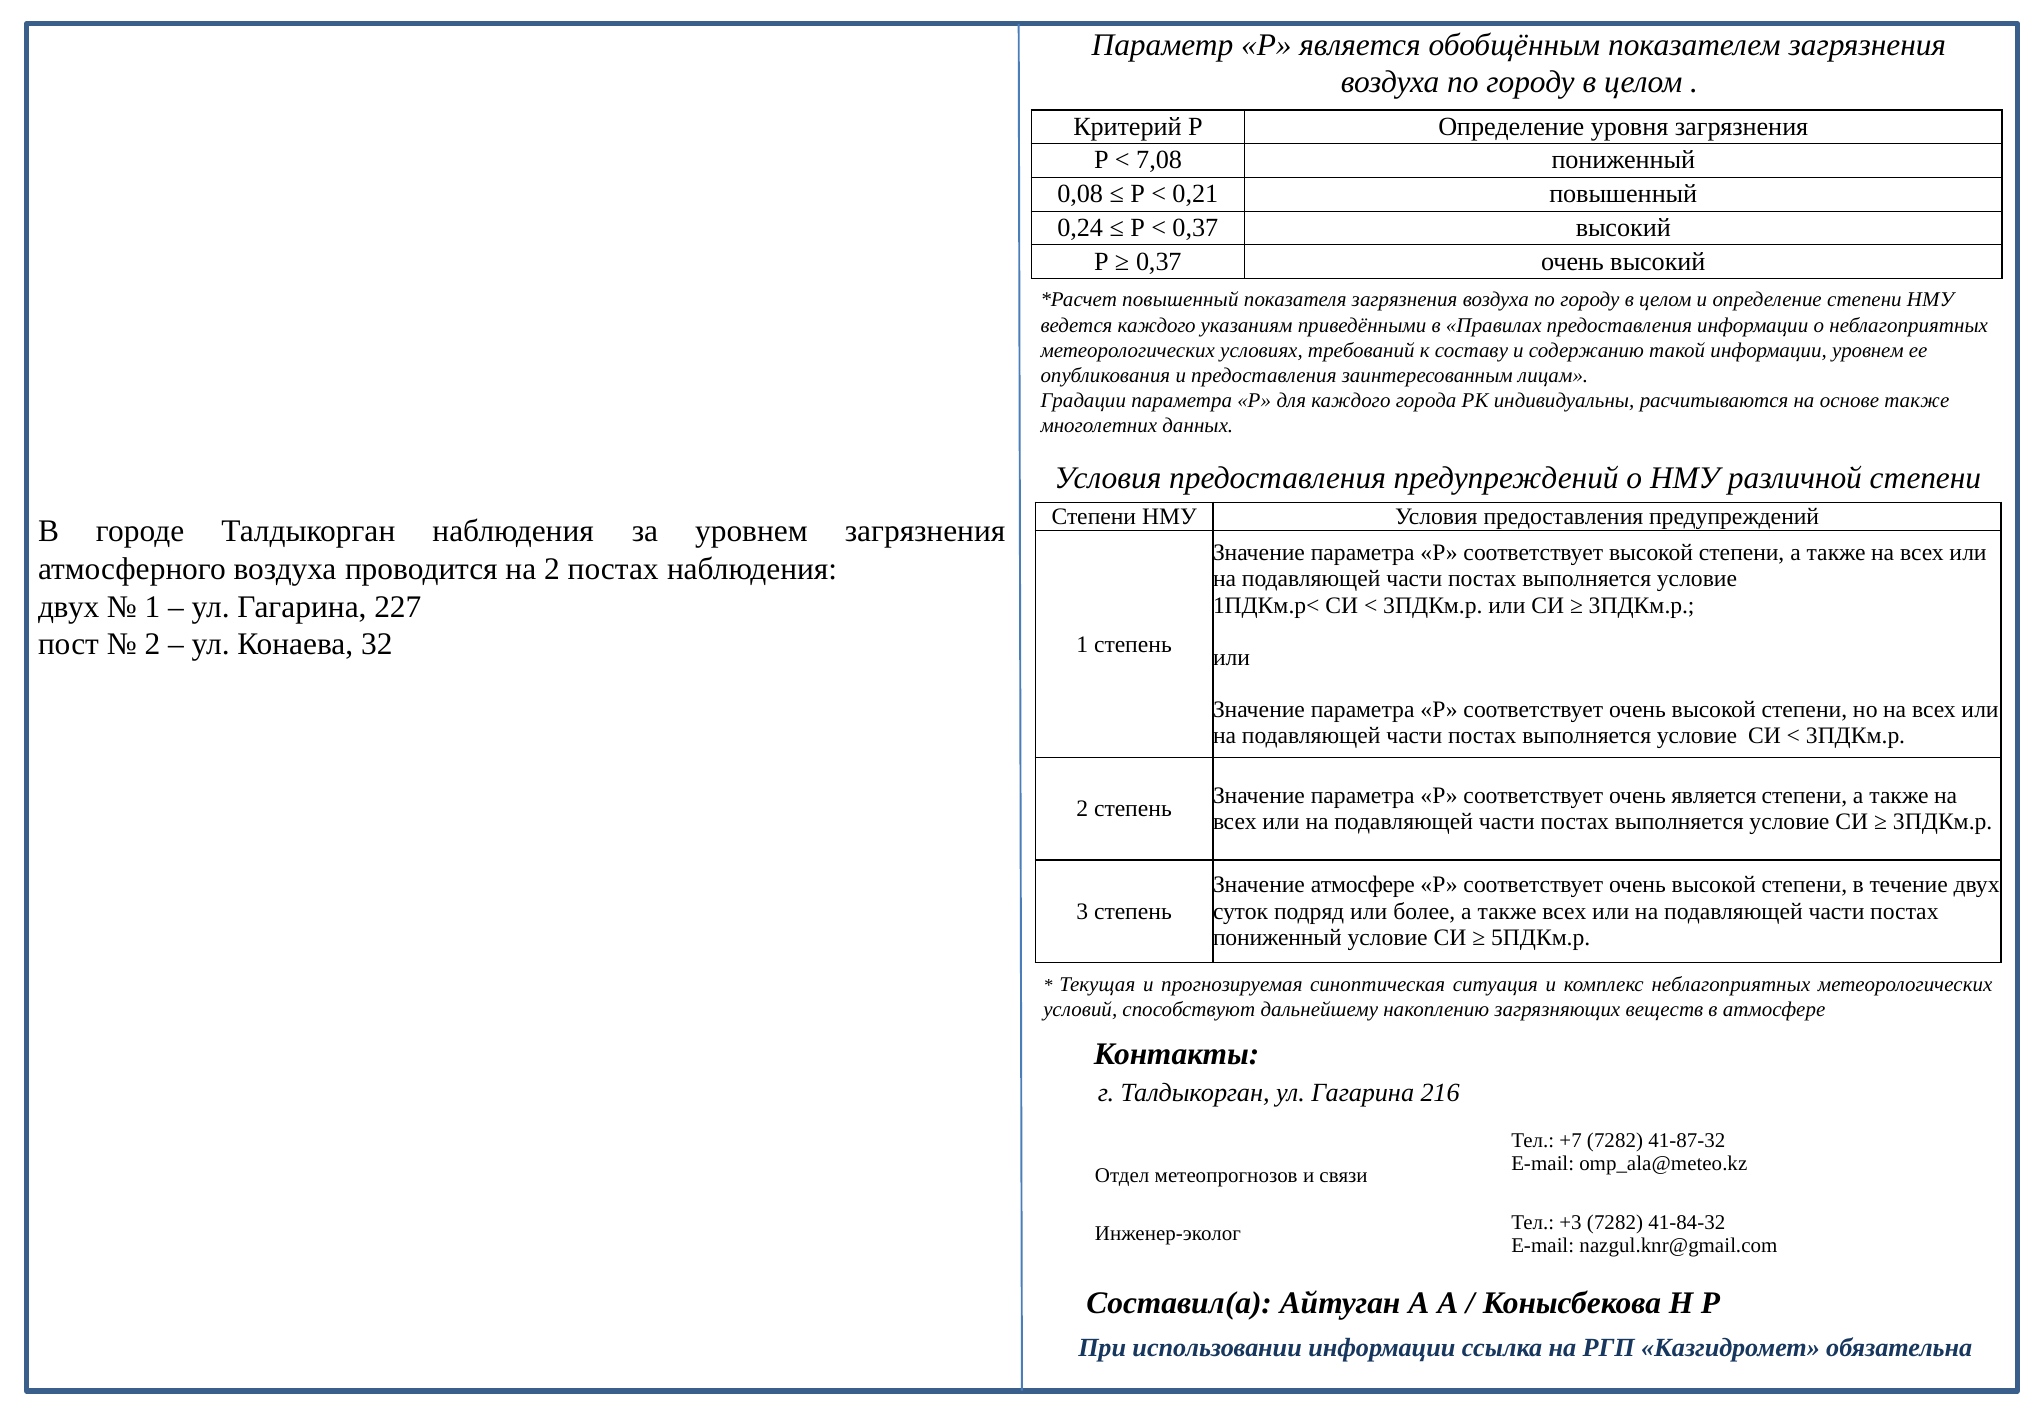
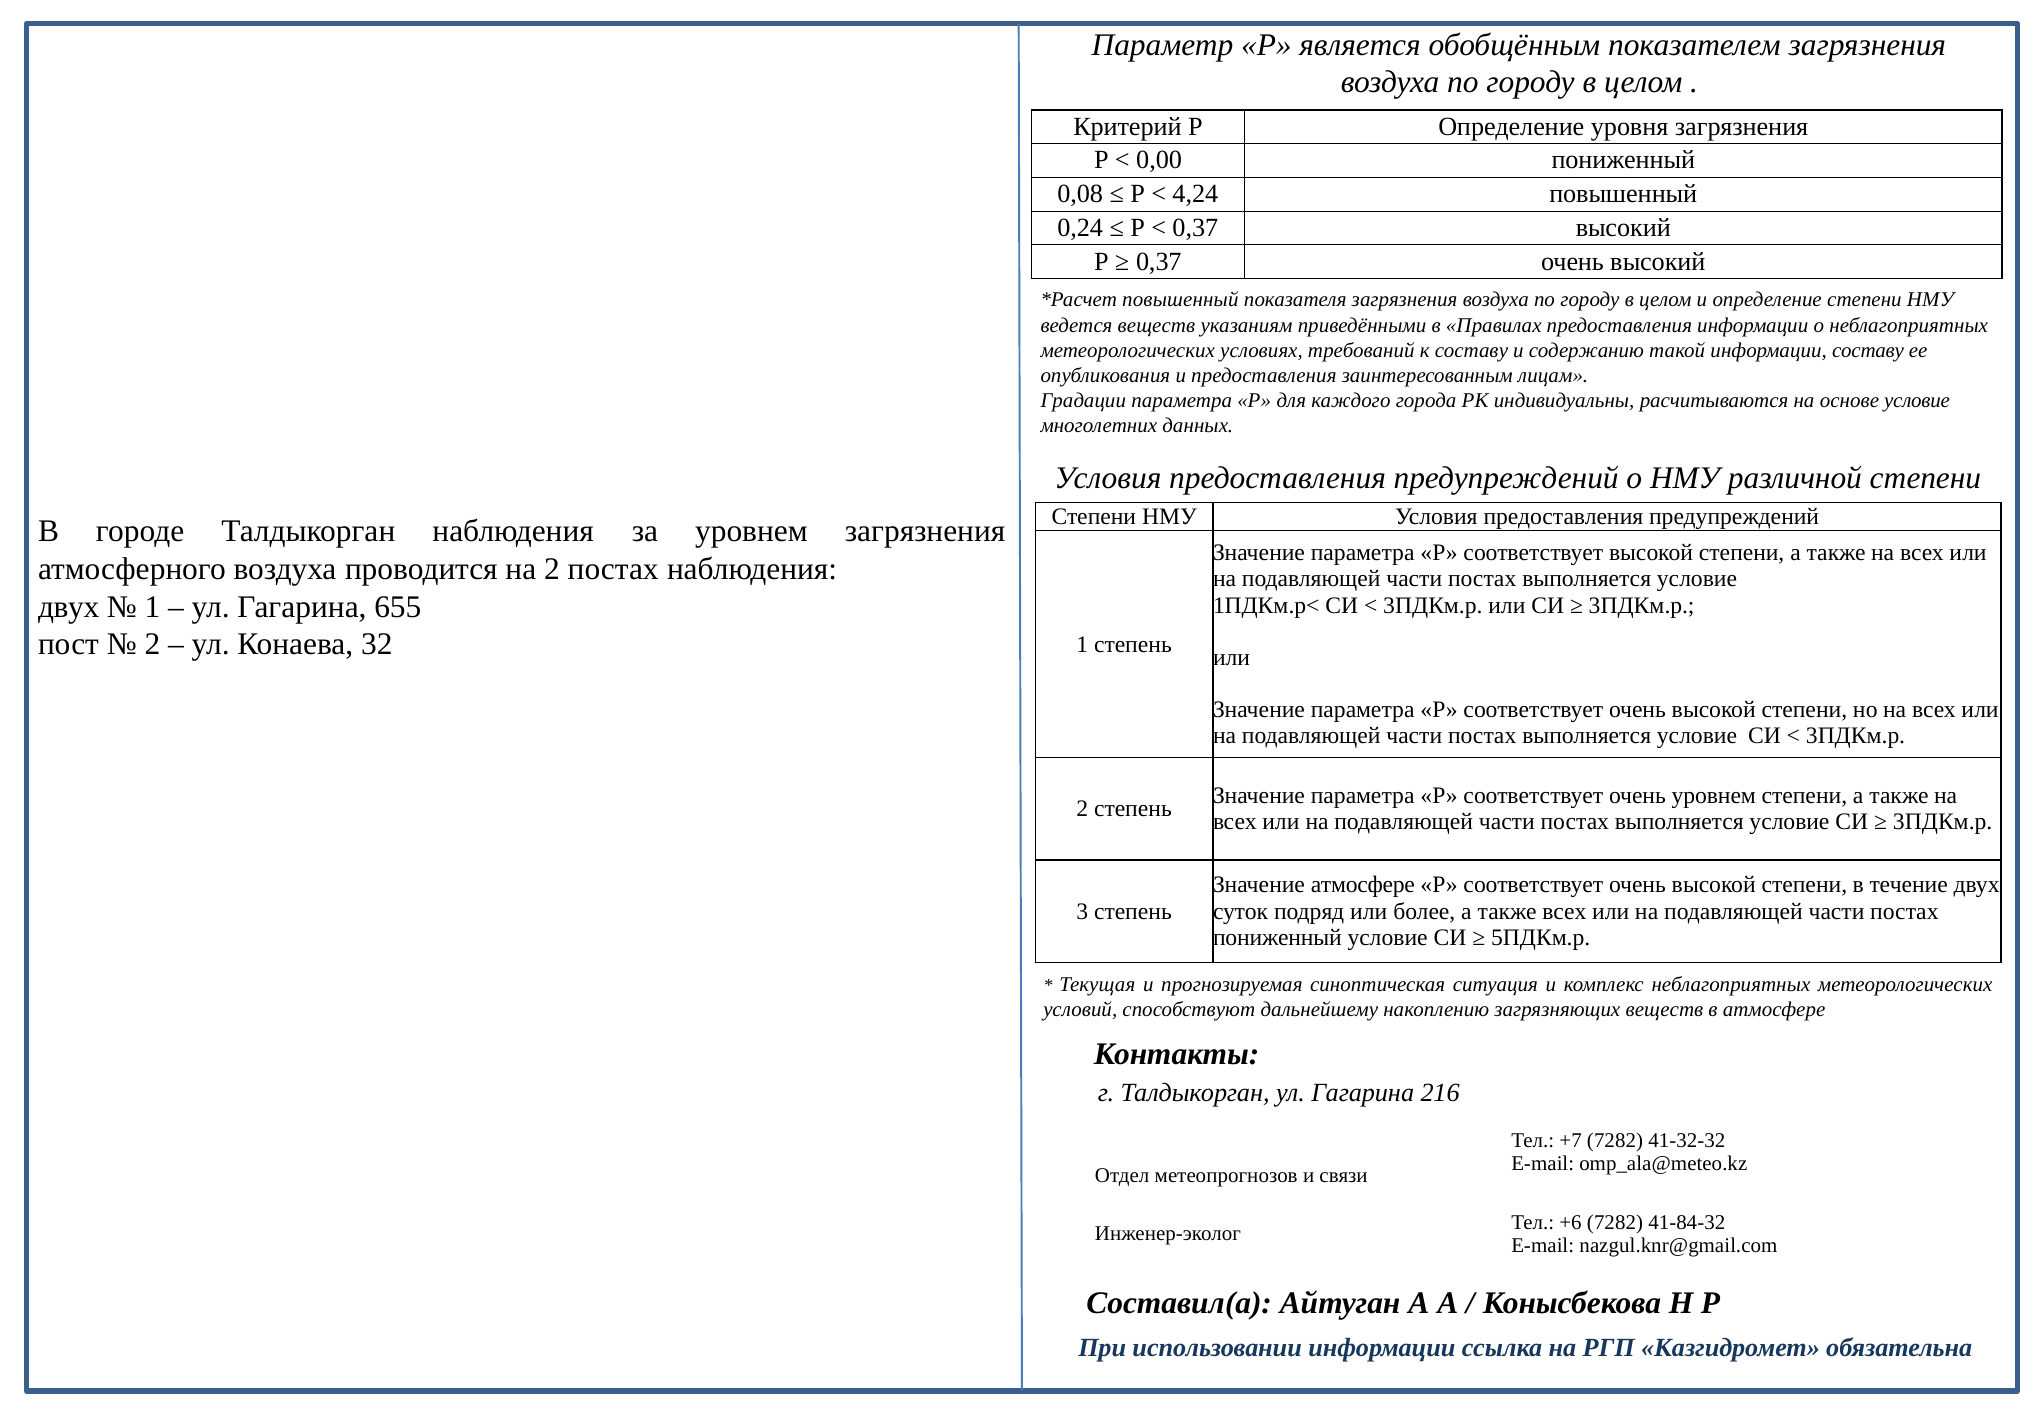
7,08: 7,08 -> 0,00 (1159, 160)
0,21: 0,21 -> 4,24 (1195, 194)
ведется каждого: каждого -> веществ (1156, 325)
информации уровнем: уровнем -> составу (1868, 350)
основе также: также -> условие (1917, 401)
227: 227 -> 655 (398, 607)
очень является: является -> уровнем (1714, 796)
41-87-32: 41-87-32 -> 41-32-32 (1687, 1141)
+3: +3 -> +6 (1571, 1222)
